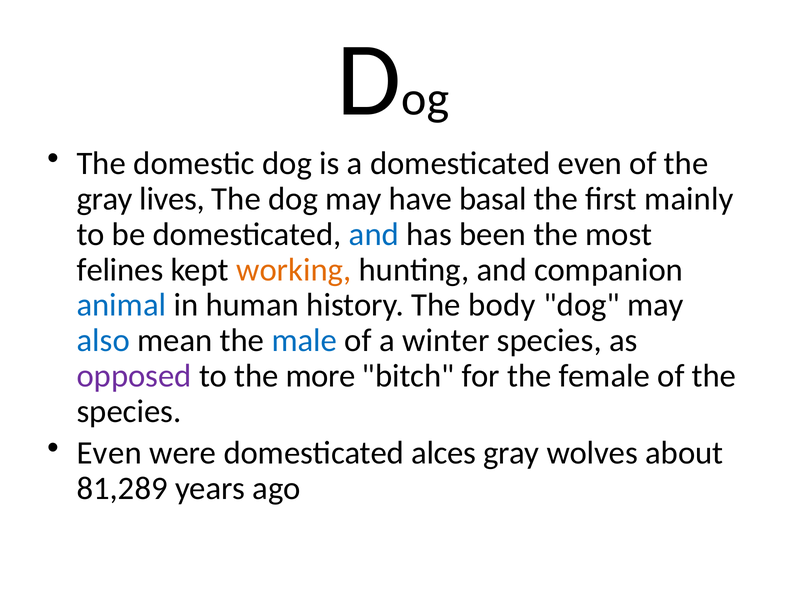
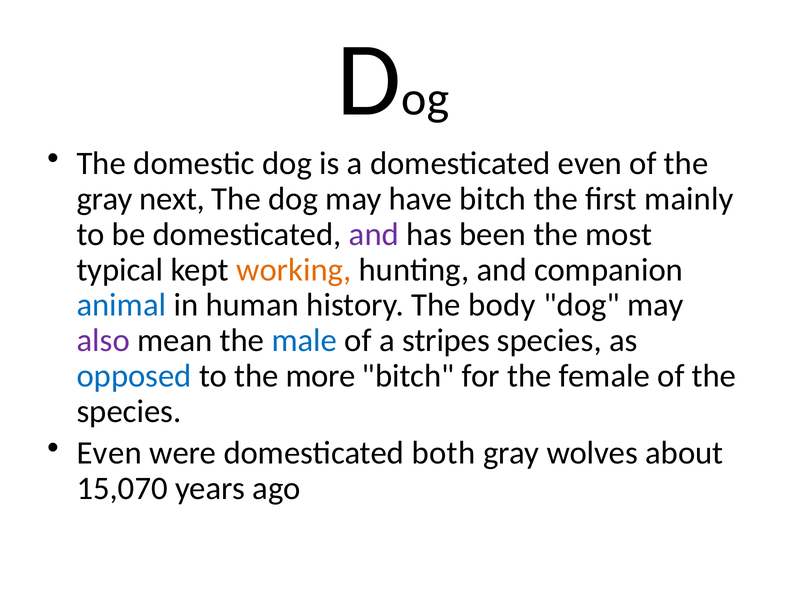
lives: lives -> next (172, 199)
have basal: basal -> bitch (493, 199)
and colour: blue -> purple (374, 234)
felines: felines -> typical (120, 270)
also colour: blue -> purple (103, 340)
winter: winter -> stripes (446, 340)
opposed colour: purple -> blue (134, 376)
alces: alces -> both (443, 453)
81,289: 81,289 -> 15,070 (122, 488)
